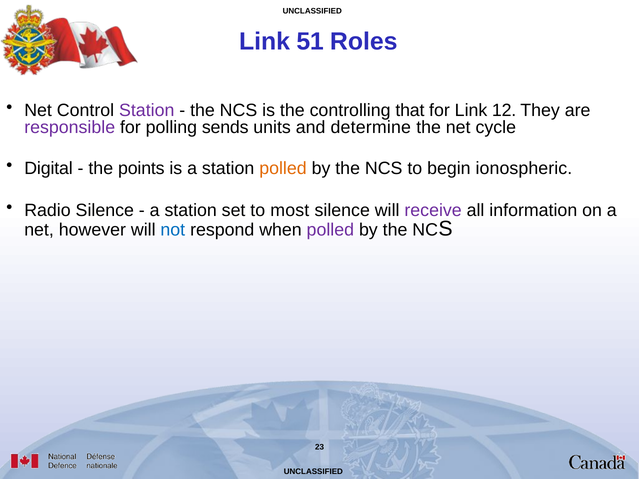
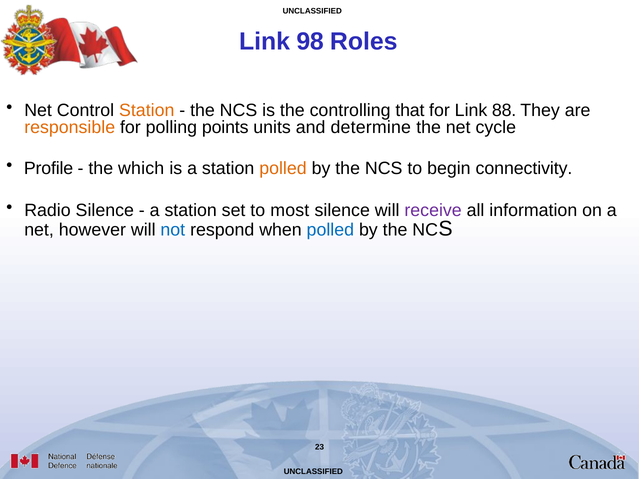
51: 51 -> 98 (310, 42)
Station colour: purple -> orange (147, 110)
12: 12 -> 88 (504, 110)
responsible colour: purple -> orange (70, 127)
sends: sends -> points (225, 127)
Digital: Digital -> Profile (49, 168)
points: points -> which (141, 168)
ionospheric: ionospheric -> connectivity (524, 168)
polled colour: purple -> blue (330, 230)
